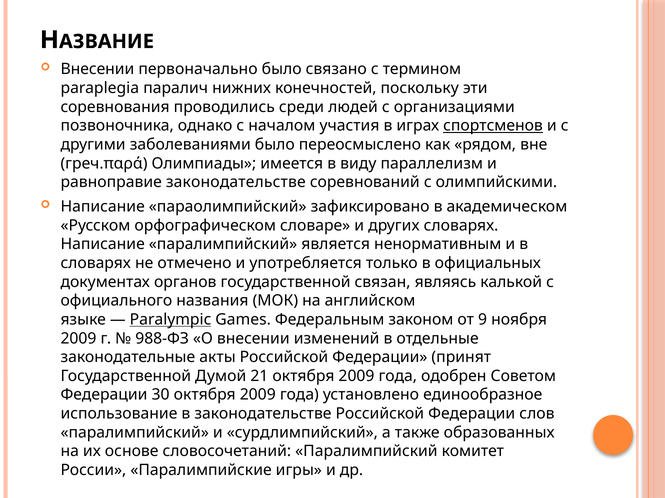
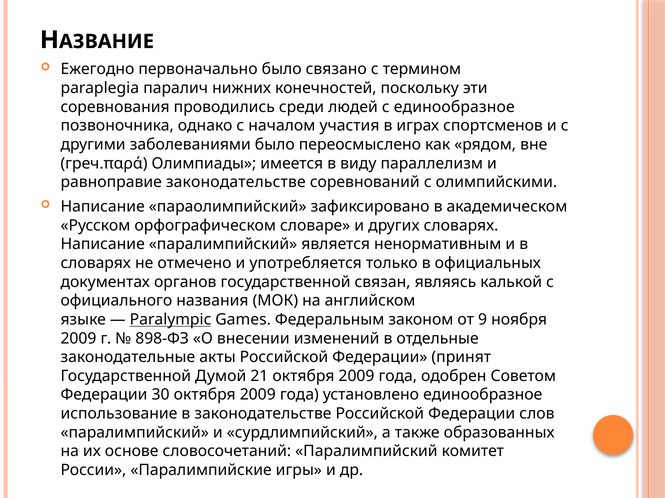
Внесении: Внесении -> Ежегодно (97, 69)
с организациями: организациями -> единообразное (454, 107)
спортсменов underline: present -> none (493, 126)
988-ФЗ: 988-ФЗ -> 898-ФЗ (162, 339)
